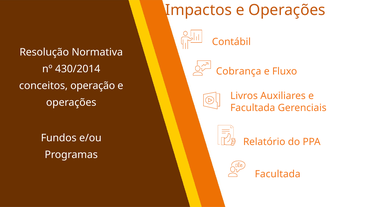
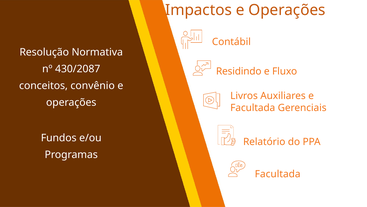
430/2014: 430/2014 -> 430/2087 (78, 69)
Cobrança: Cobrança -> Residindo (239, 71)
operação: operação -> convênio (93, 85)
